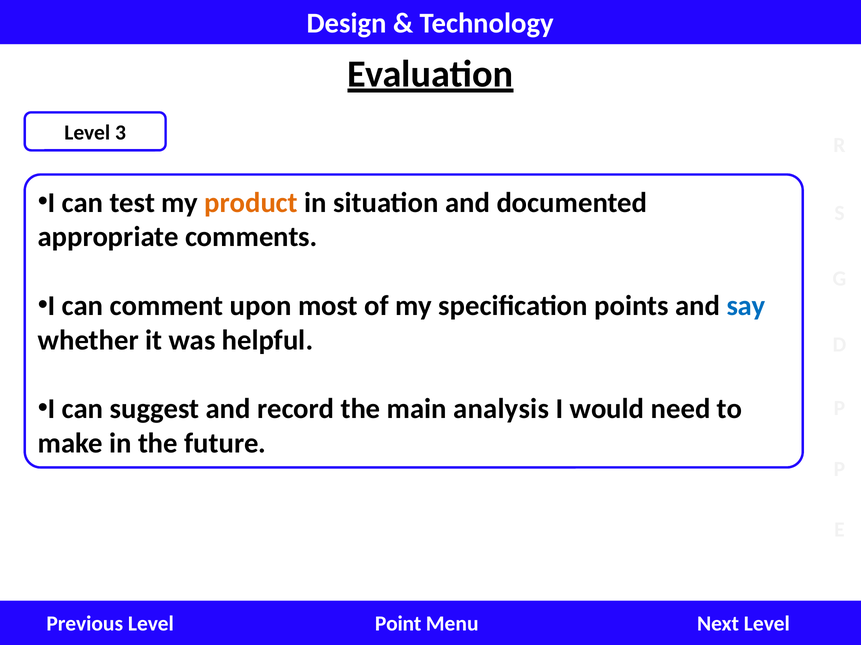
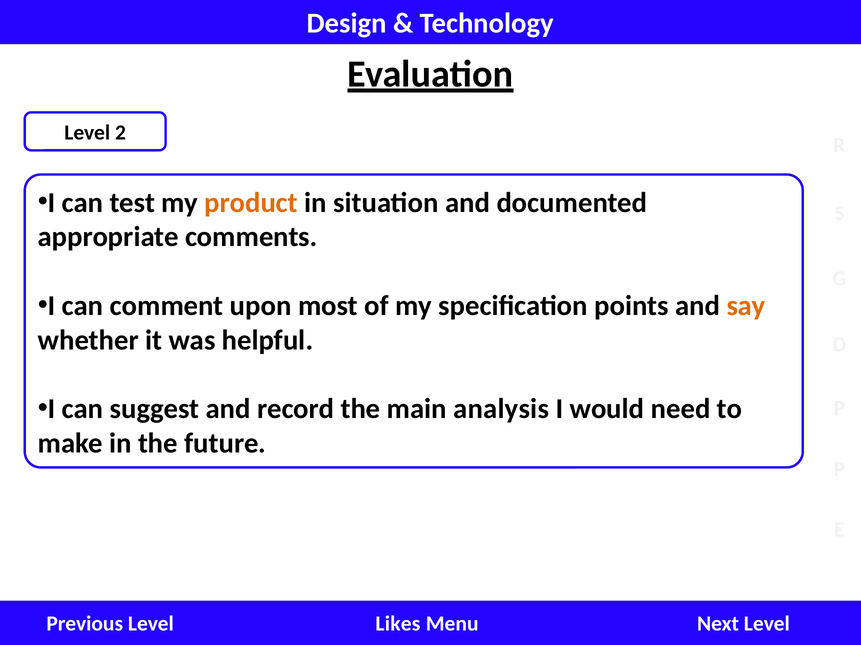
3: 3 -> 2 (121, 133)
say colour: blue -> orange (746, 306)
Point: Point -> Likes (398, 624)
